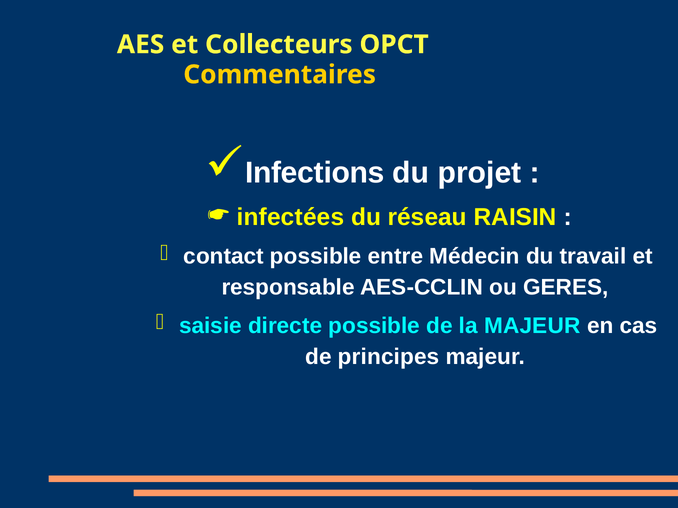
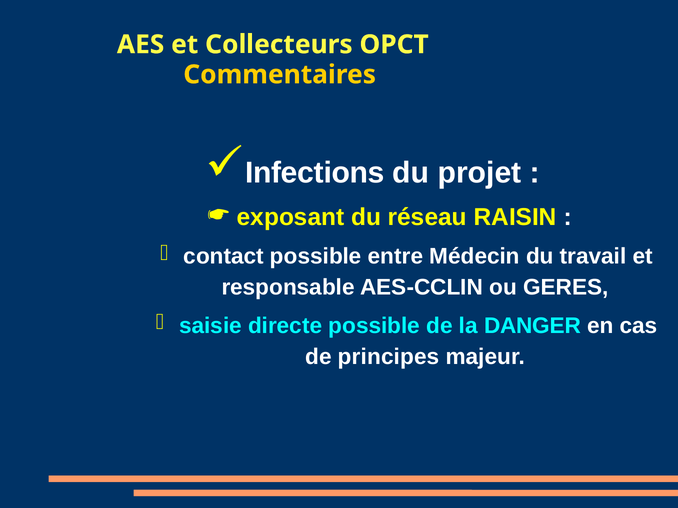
infectées: infectées -> exposant (291, 217)
la MAJEUR: MAJEUR -> DANGER (532, 326)
